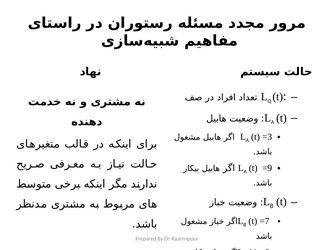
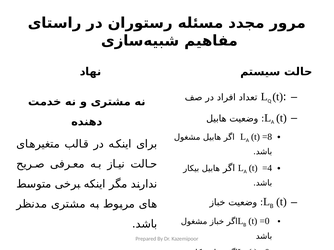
=3: =3 -> =8 (267, 137)
=9: =9 -> =4 (267, 168)
=7: =7 -> =0 (265, 222)
